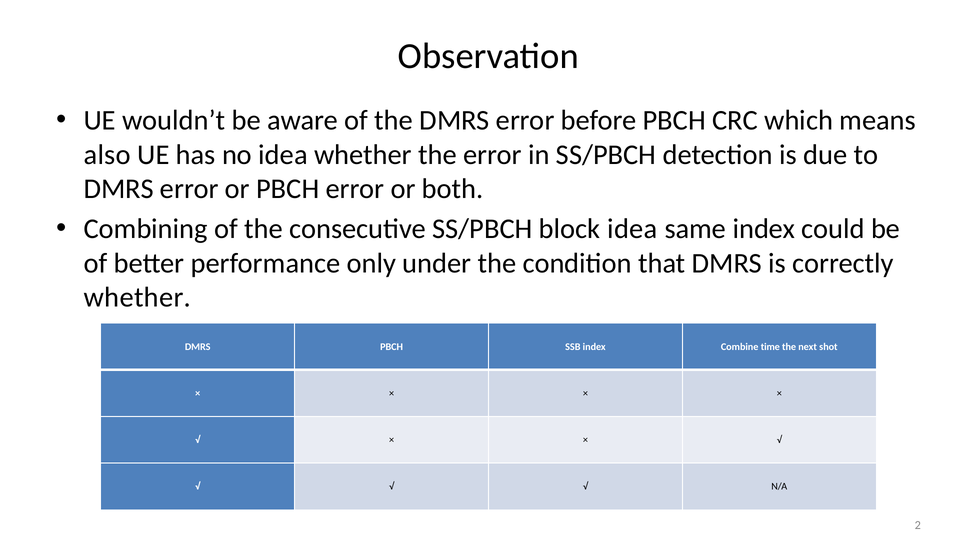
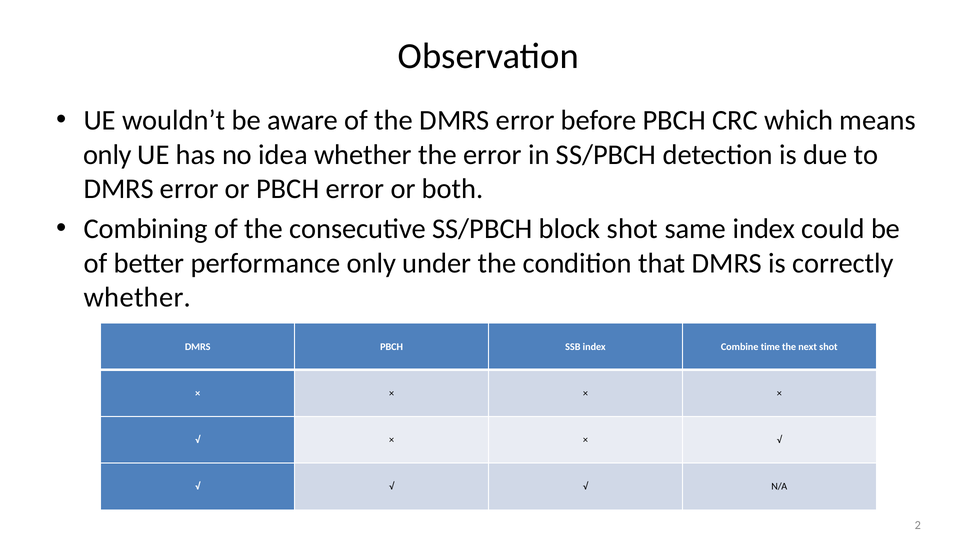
also: also -> only (107, 155)
block idea: idea -> shot (632, 229)
